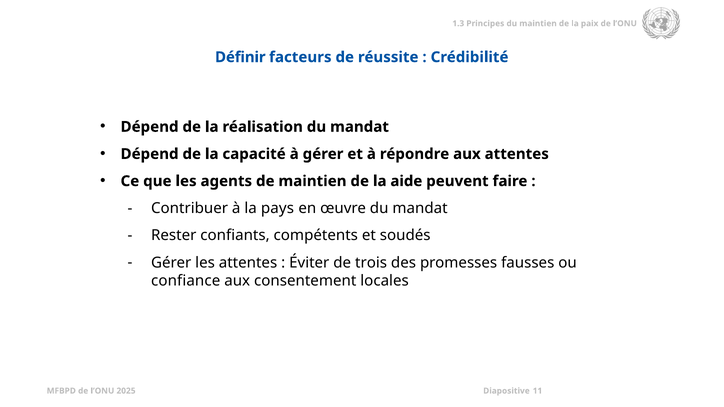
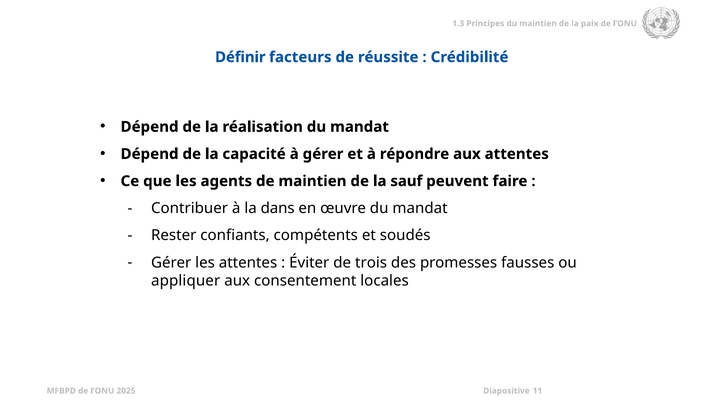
aide: aide -> sauf (406, 181)
pays: pays -> dans (278, 208)
confiance: confiance -> appliquer (186, 281)
